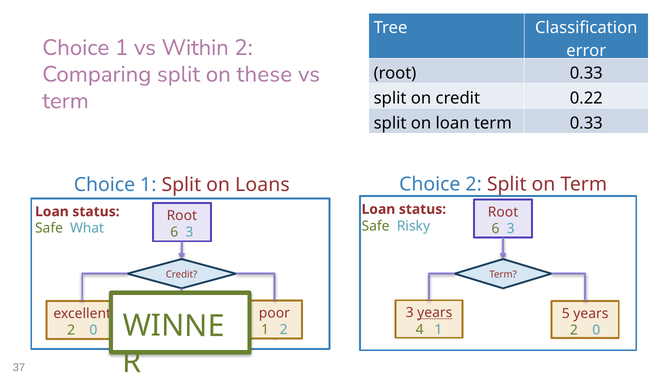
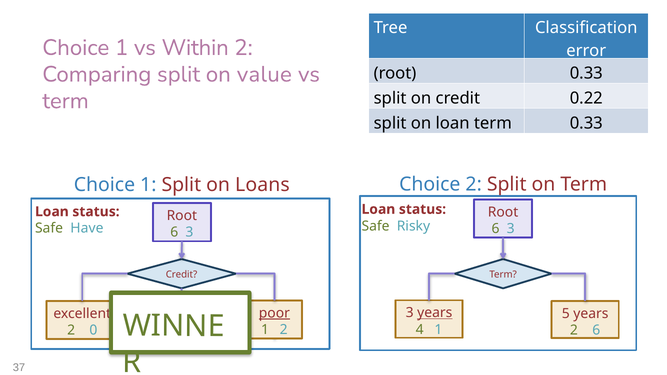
these: these -> value (264, 74)
What: What -> Have (87, 228)
poor underline: none -> present (274, 313)
0: 0 -> 6 (596, 330)
